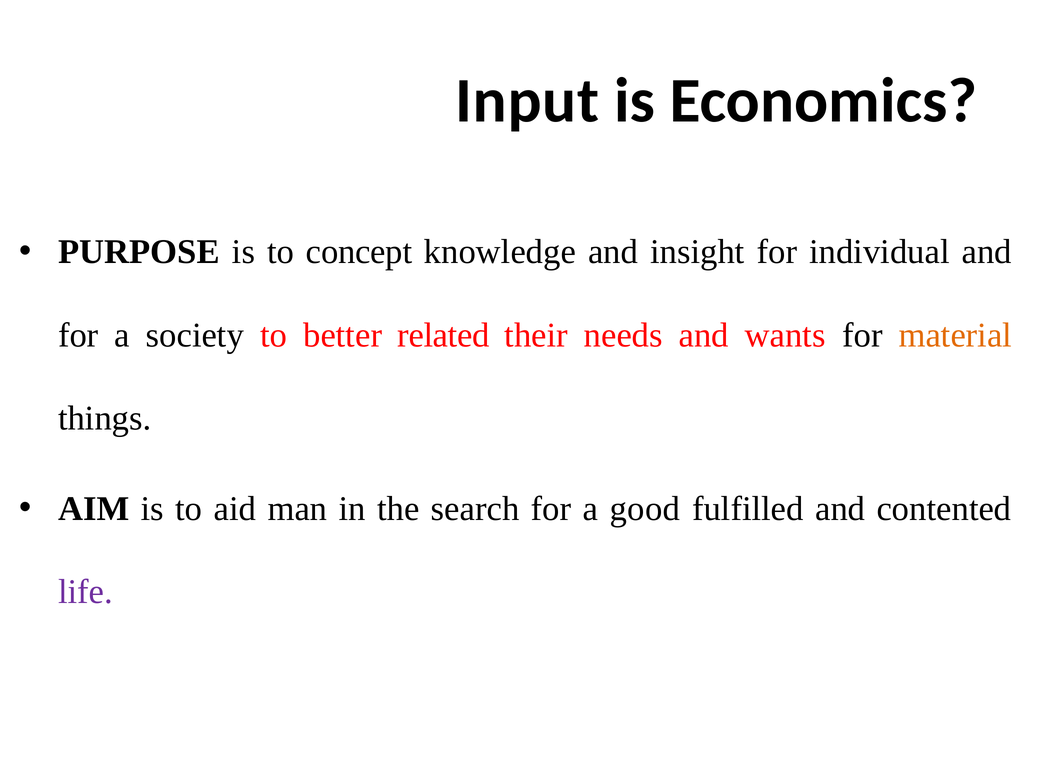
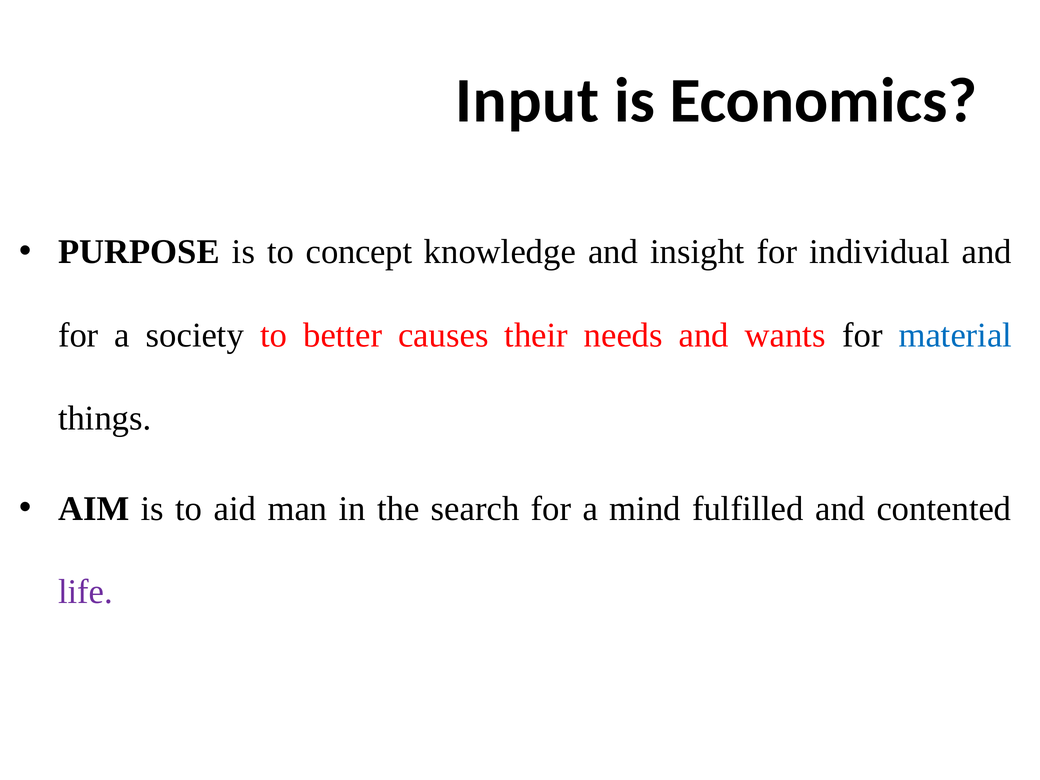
related: related -> causes (443, 335)
material colour: orange -> blue (955, 335)
good: good -> mind (645, 509)
